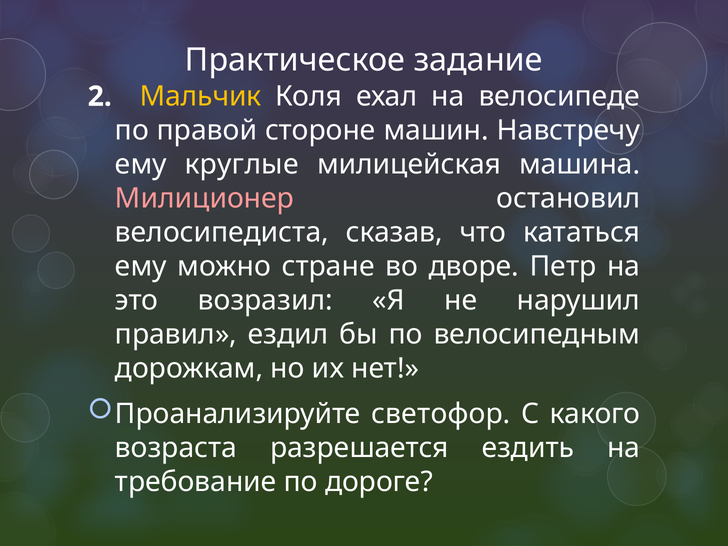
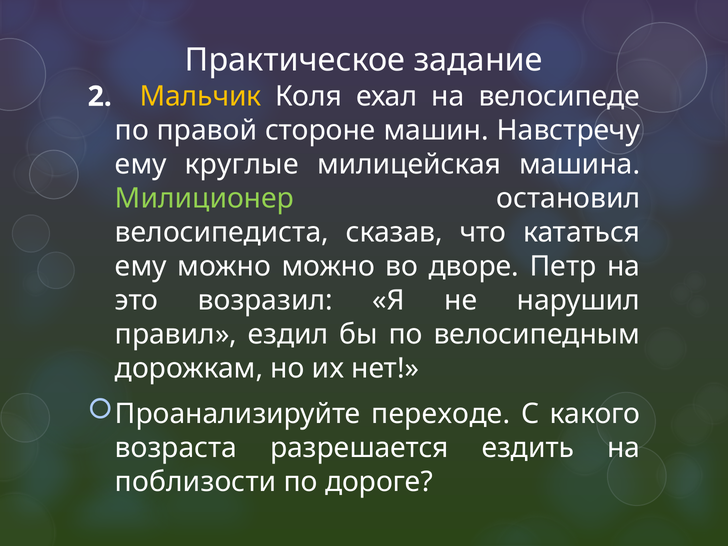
Милиционер colour: pink -> light green (205, 198)
можно стране: стране -> можно (328, 266)
светофор: светофор -> переходе (441, 414)
требование: требование -> поблизости (196, 482)
